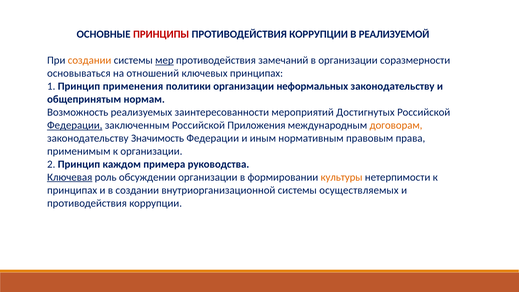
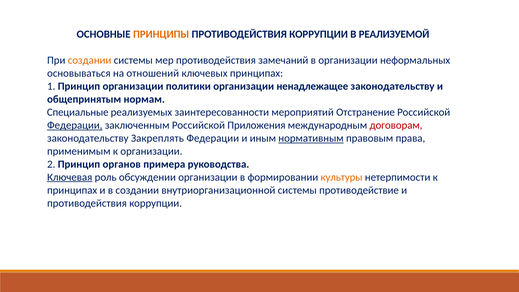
ПРИНЦИПЫ colour: red -> orange (161, 34)
мер underline: present -> none (164, 60)
соразмерности: соразмерности -> неформальных (415, 60)
Принцип применения: применения -> организации (133, 86)
неформальных: неформальных -> ненадлежащее (312, 86)
Возможность: Возможность -> Специальные (78, 112)
Достигнутых: Достигнутых -> Отстранение (366, 112)
договорам colour: orange -> red (396, 125)
Значимость: Значимость -> Закреплять (157, 138)
нормативным underline: none -> present (311, 138)
каждом: каждом -> органов (122, 164)
осуществляемых: осуществляемых -> противодействие (359, 190)
